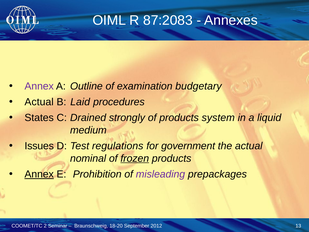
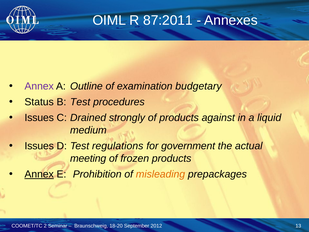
87:2083: 87:2083 -> 87:2011 (168, 20)
Actual: Actual -> Status (39, 102)
B Laid: Laid -> Test (80, 102)
States: States -> Issues (39, 118)
system: system -> against (218, 118)
nominal: nominal -> meeting (88, 158)
frozen underline: present -> none (135, 158)
misleading colour: purple -> orange (160, 174)
